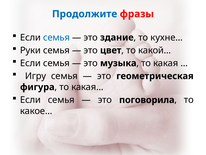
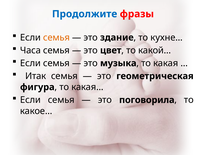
семья colour: blue -> orange (56, 37)
Руки: Руки -> Часа (30, 50)
Игру: Игру -> Итак (36, 76)
